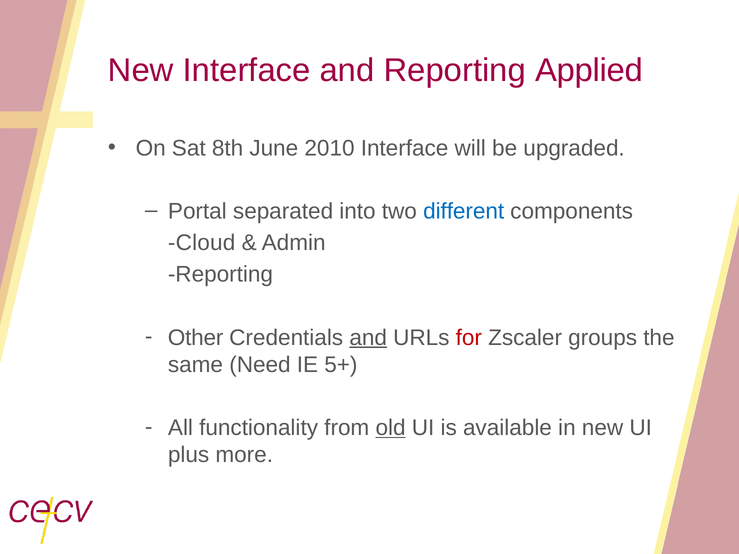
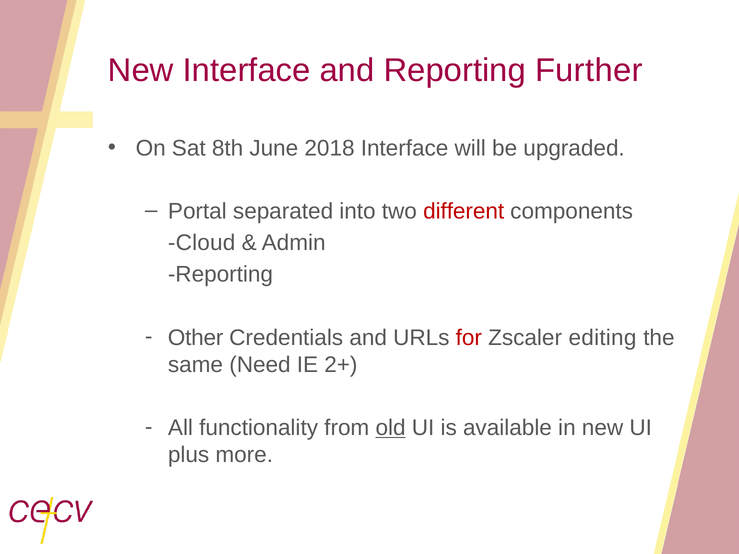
Applied: Applied -> Further (589, 71)
2010: 2010 -> 2018 (330, 148)
different colour: blue -> red (464, 211)
and underline: present -> none (368, 338)
groups: groups -> editing (603, 338)
5+: 5+ -> 2+ (341, 365)
